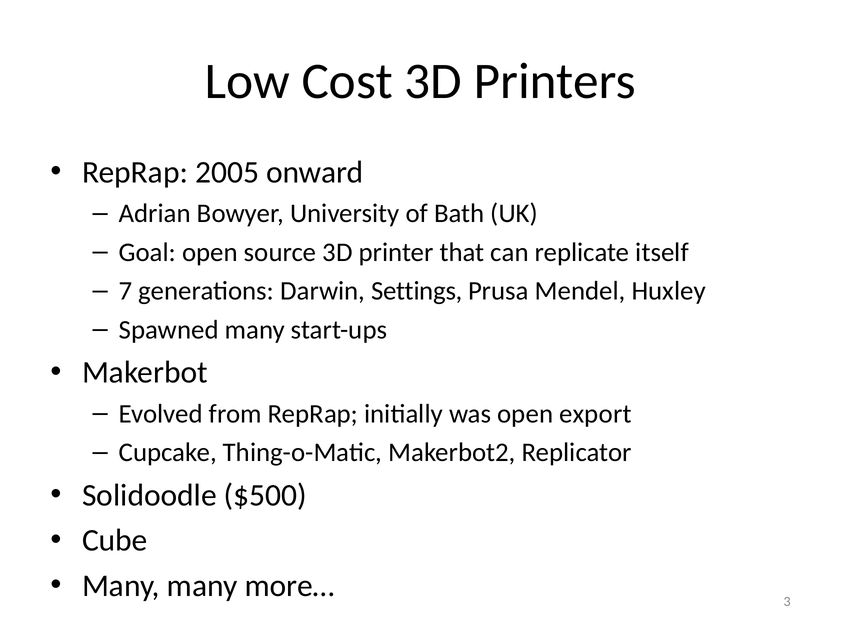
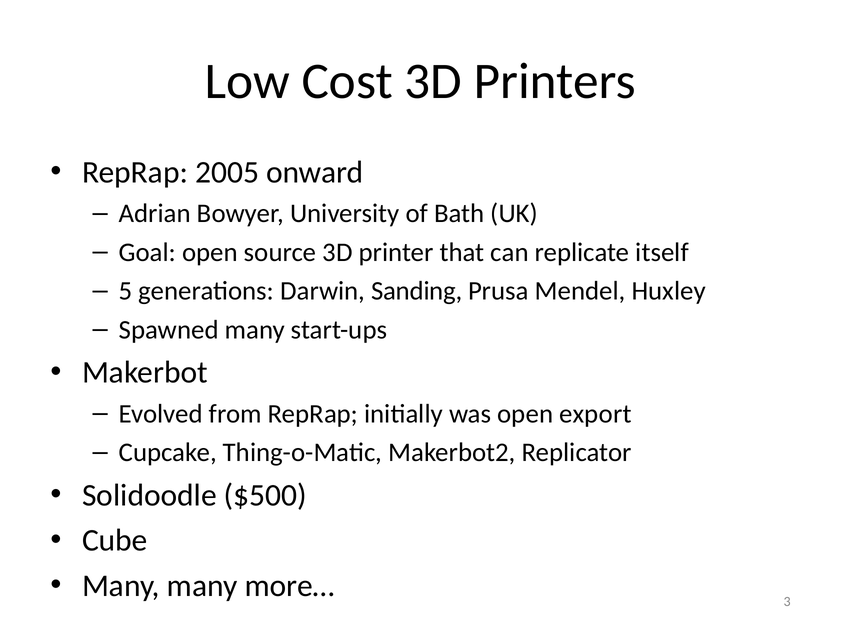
7: 7 -> 5 (126, 291)
Settings: Settings -> Sanding (417, 291)
